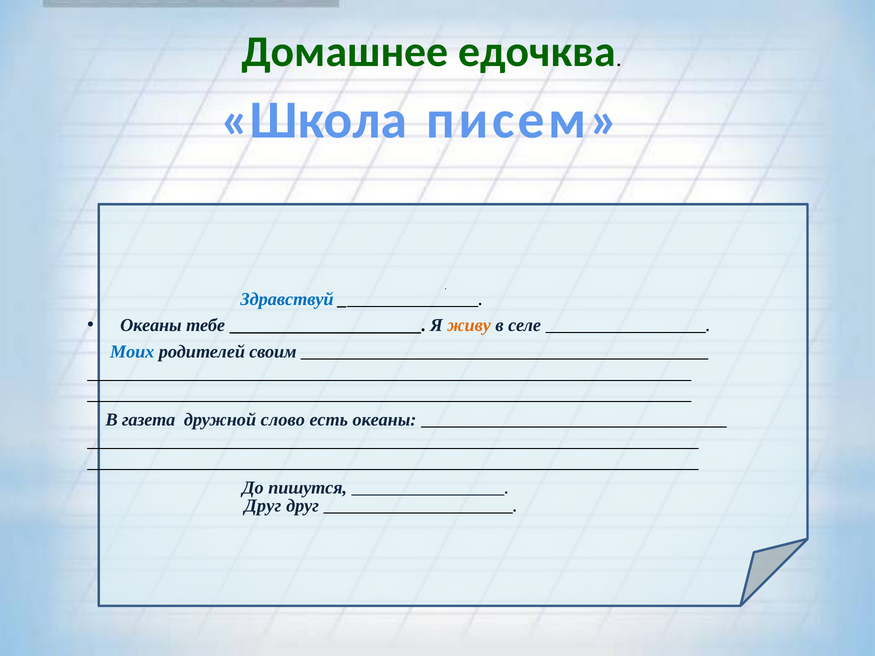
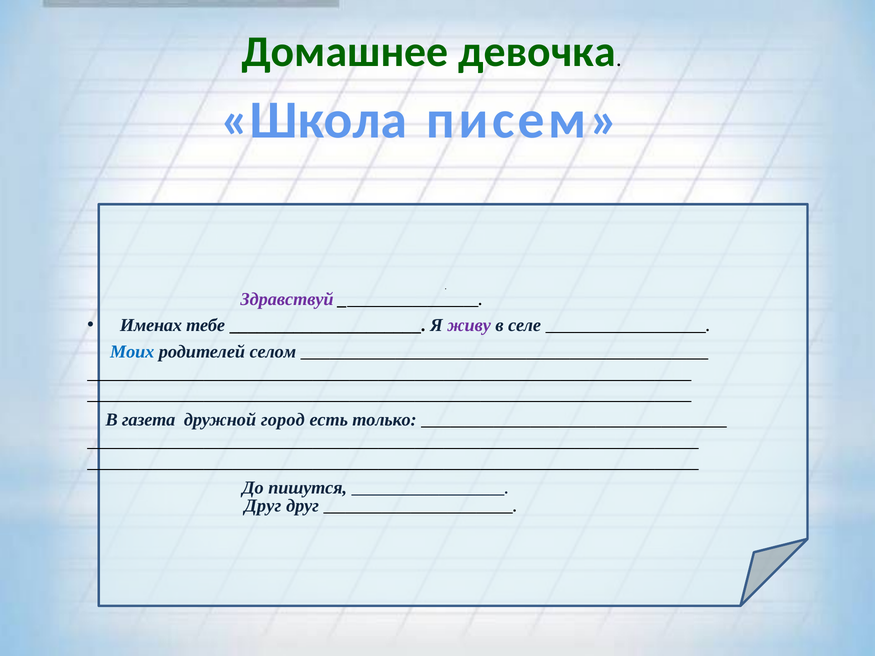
едочква: едочква -> девочка (537, 52)
Здравствуй colour: blue -> purple (287, 299)
Океаны: Океаны -> Именах (151, 325)
живу colour: orange -> purple (469, 325)
своим: своим -> селом (273, 352)
слово: слово -> город (283, 420)
есть океаны: океаны -> только (384, 420)
